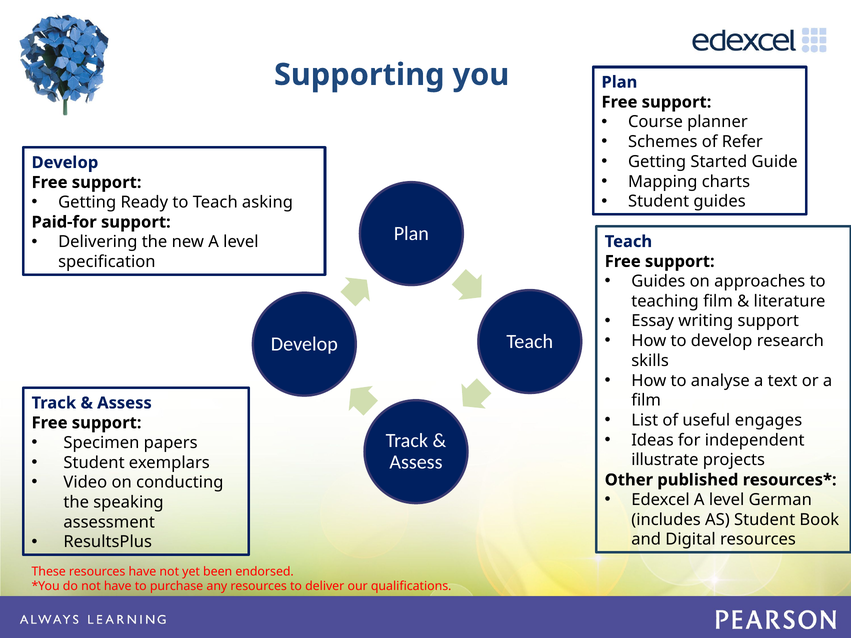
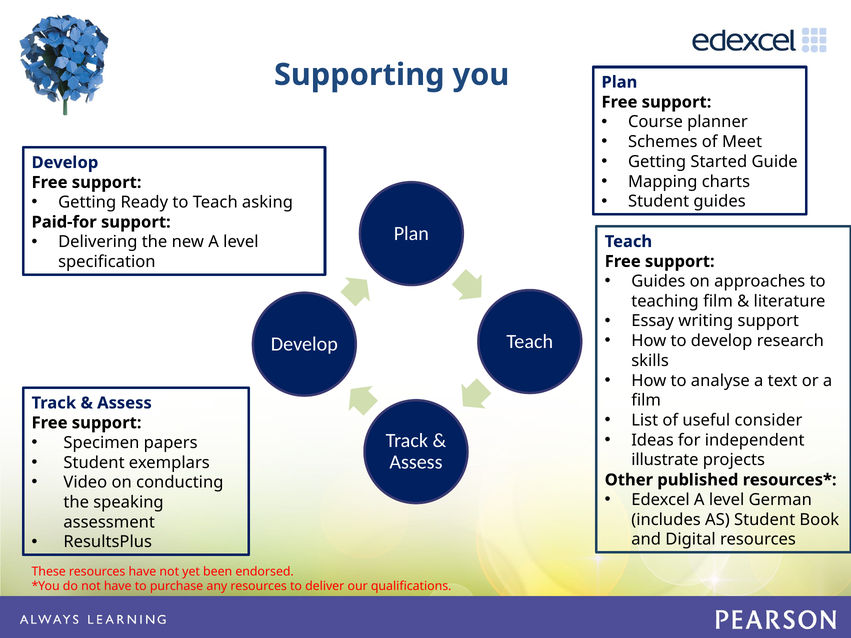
Refer: Refer -> Meet (742, 142)
engages: engages -> consider (769, 420)
